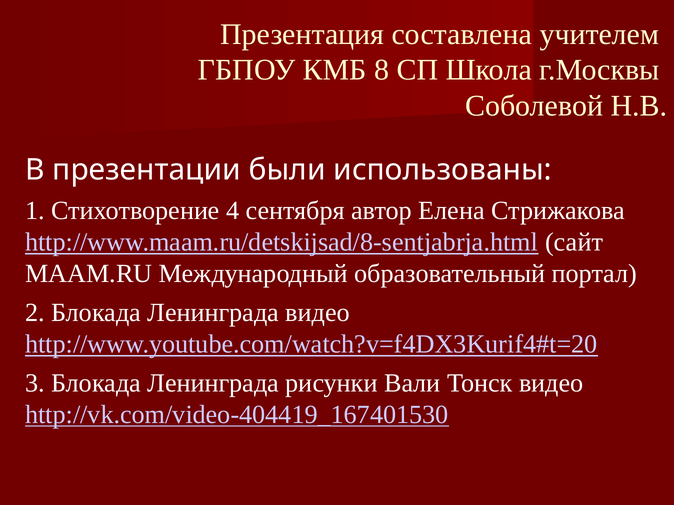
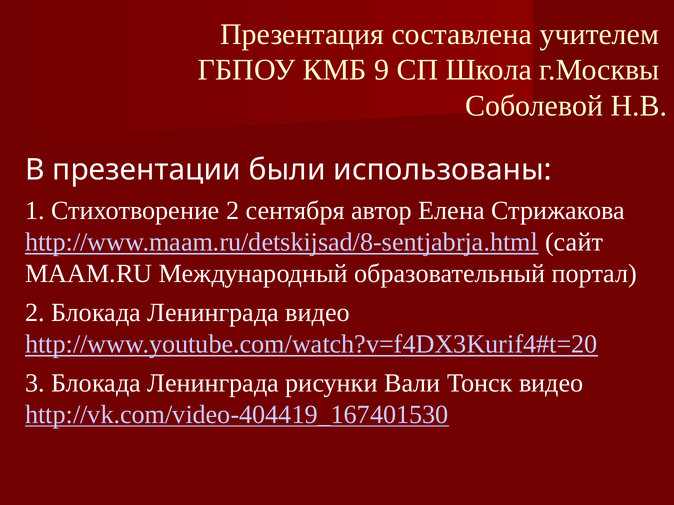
8: 8 -> 9 (382, 70)
Стихотворение 4: 4 -> 2 (233, 211)
